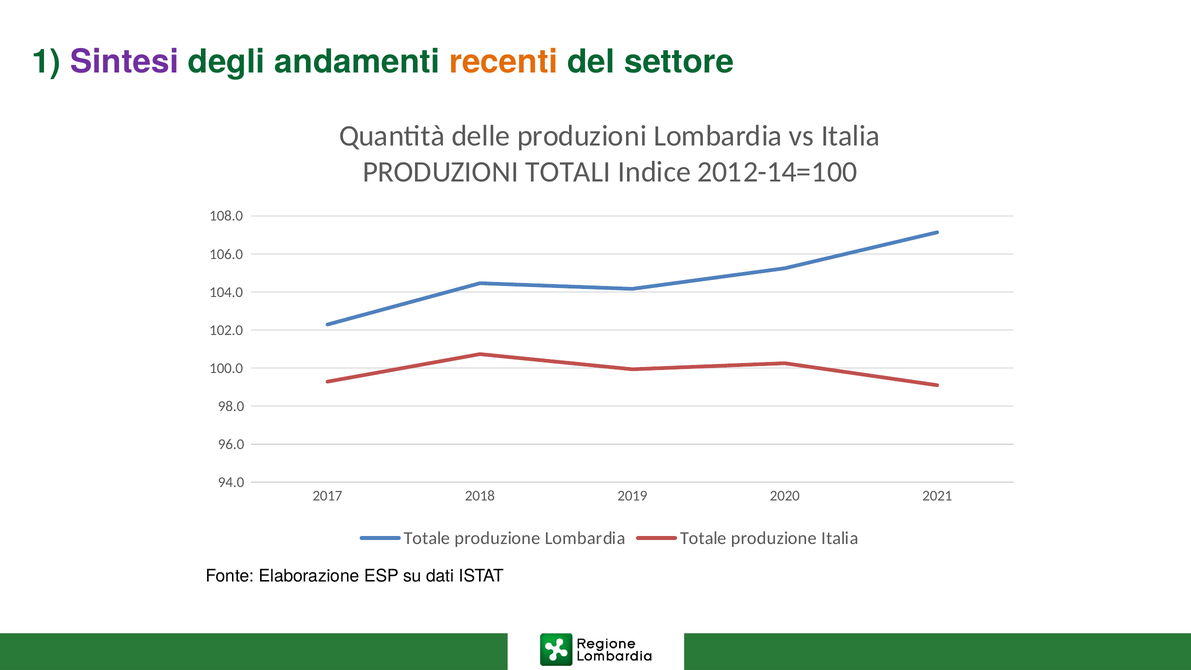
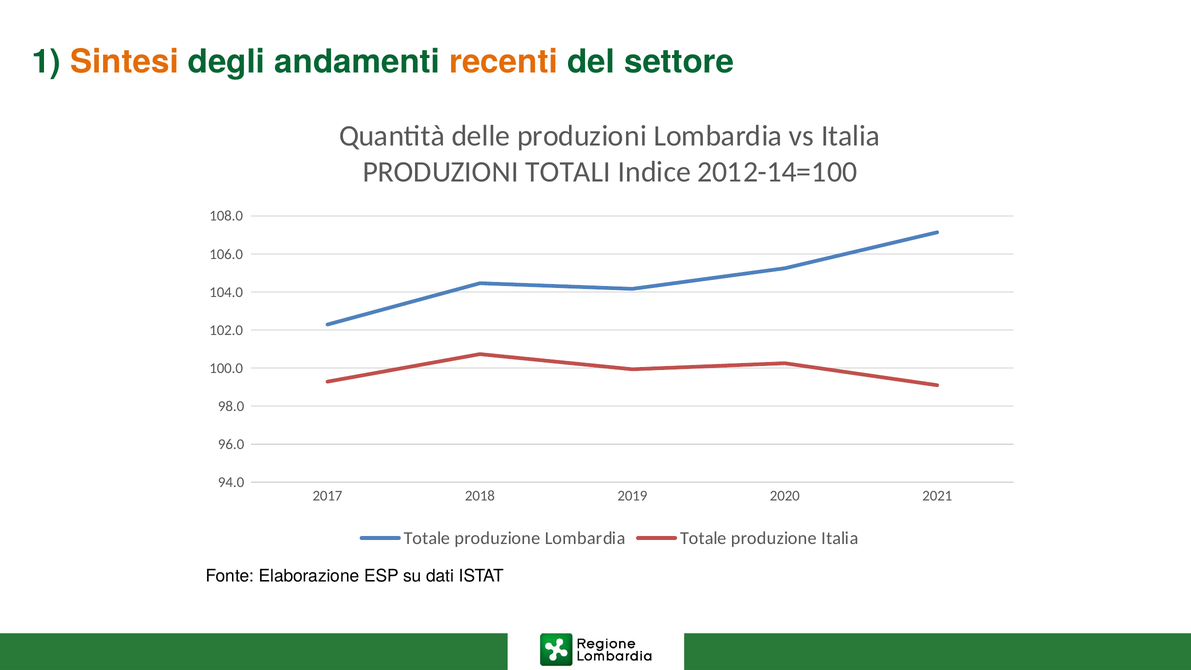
Sintesi colour: purple -> orange (124, 62)
